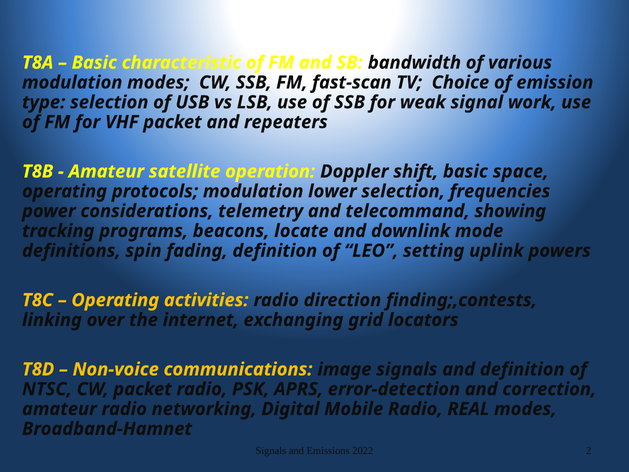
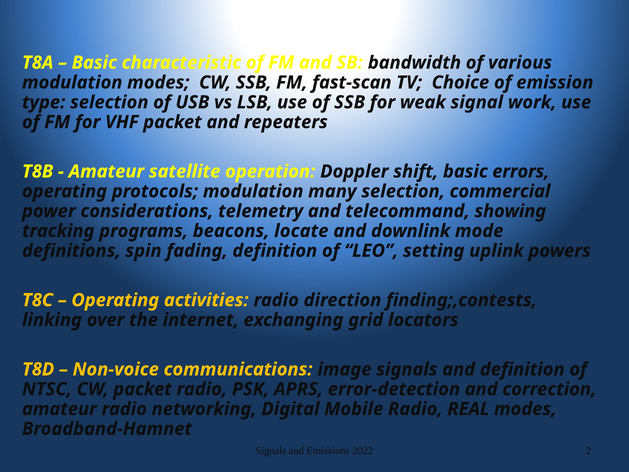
space: space -> errors (521, 171)
lower: lower -> many (332, 191)
frequencies: frequencies -> commercial (500, 191)
